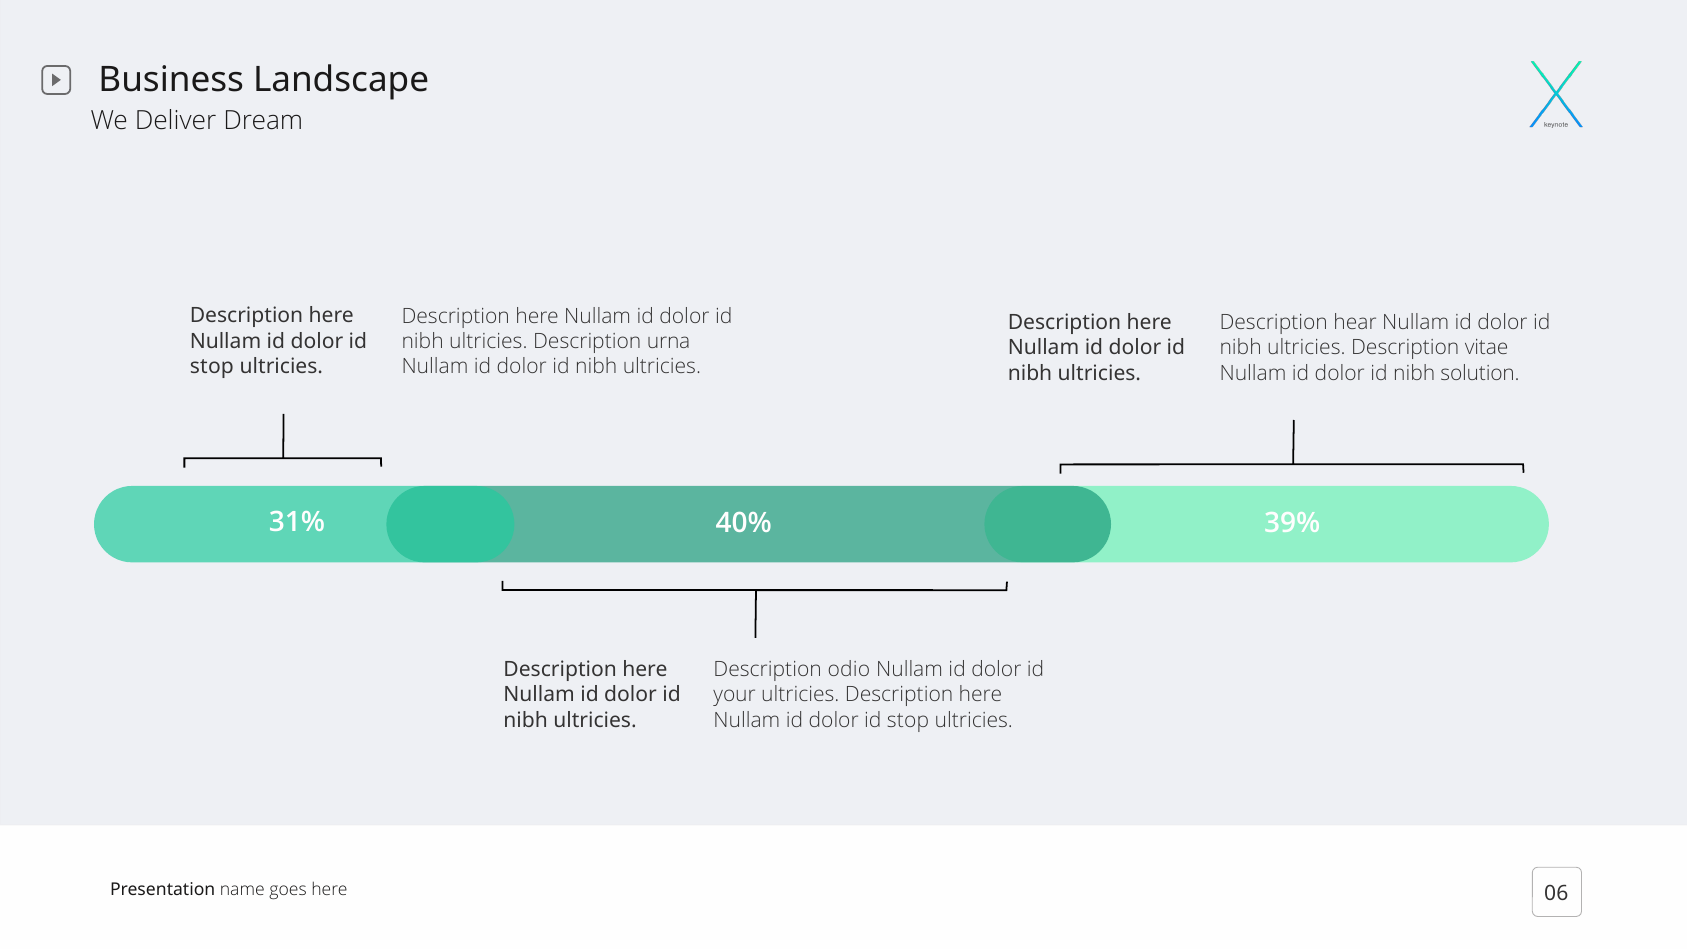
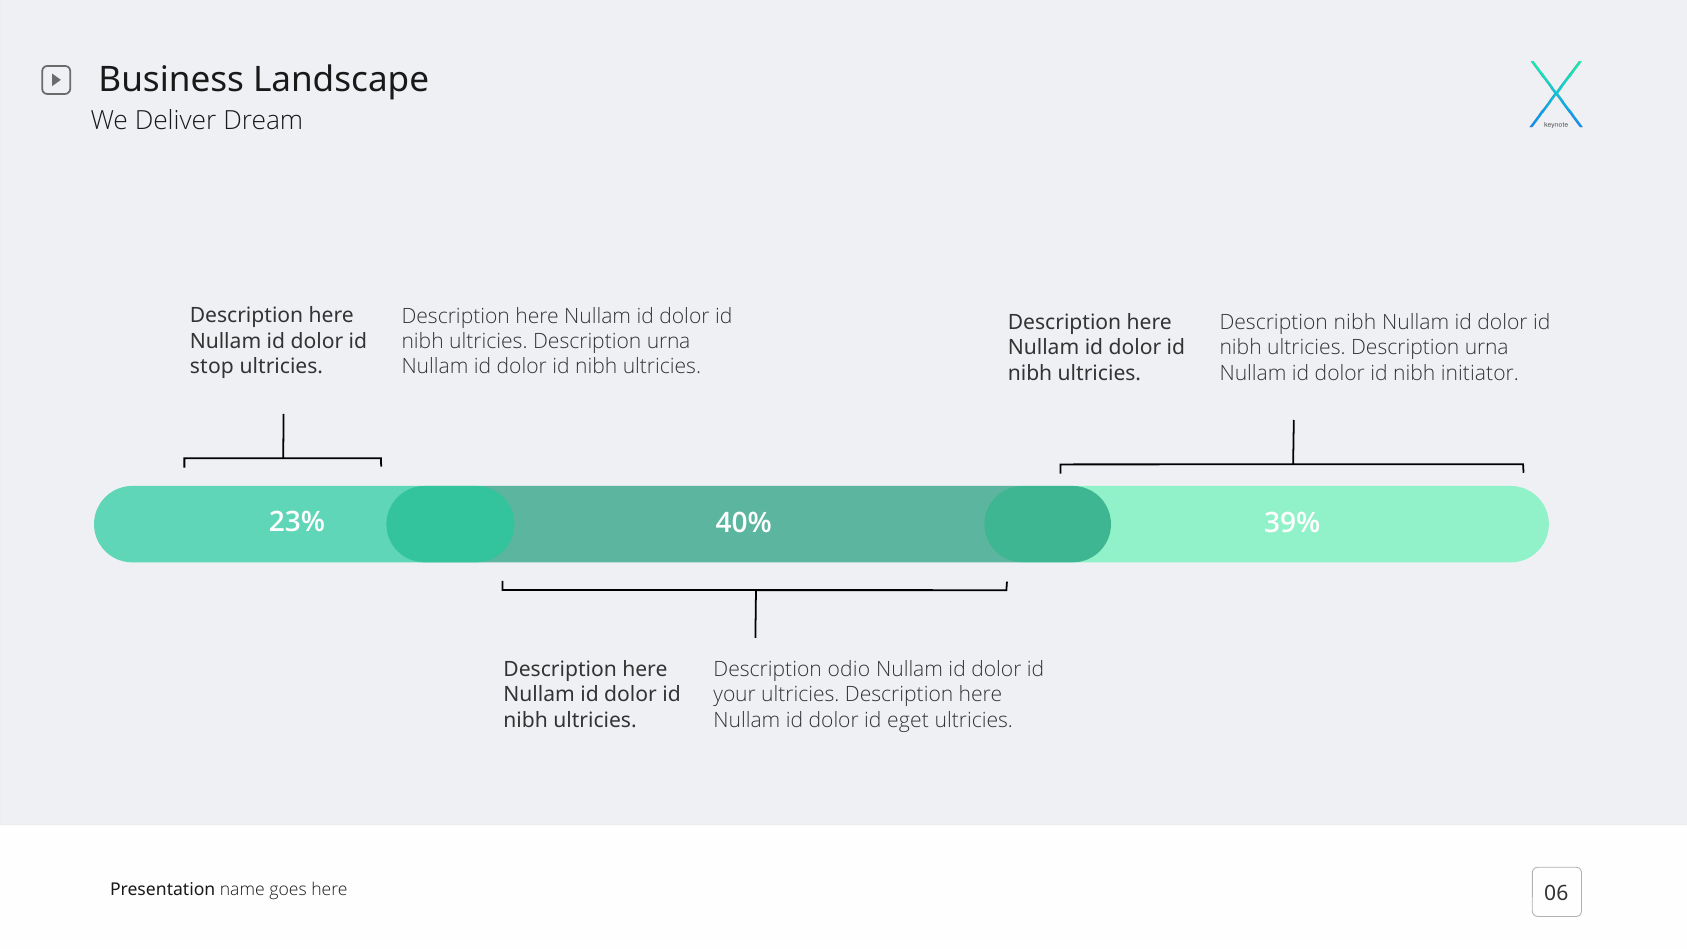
Description hear: hear -> nibh (1355, 323)
vitae: vitae -> urna (1487, 348)
solution: solution -> initiator (1480, 373)
31%: 31% -> 23% (297, 522)
stop: stop -> eget (908, 720)
